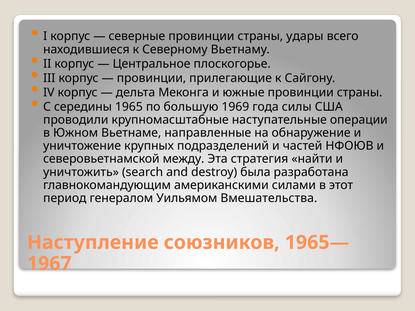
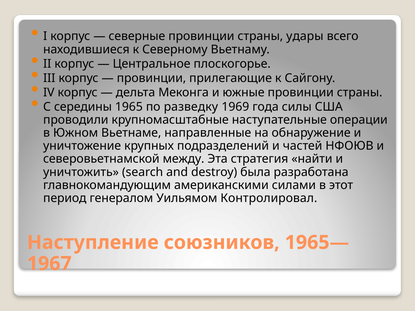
большую: большую -> разведку (191, 107)
Вмешательства: Вмешательства -> Контролировал (269, 198)
